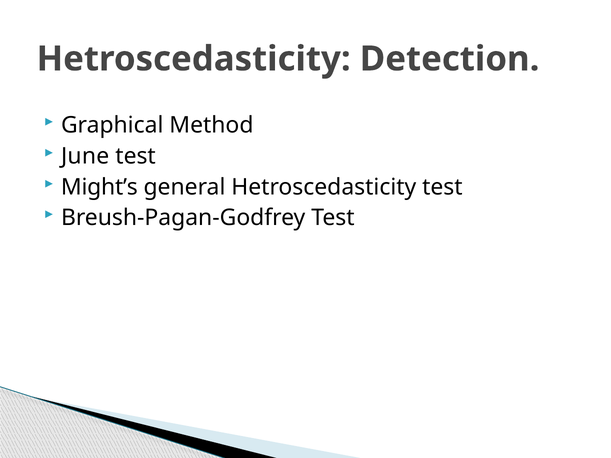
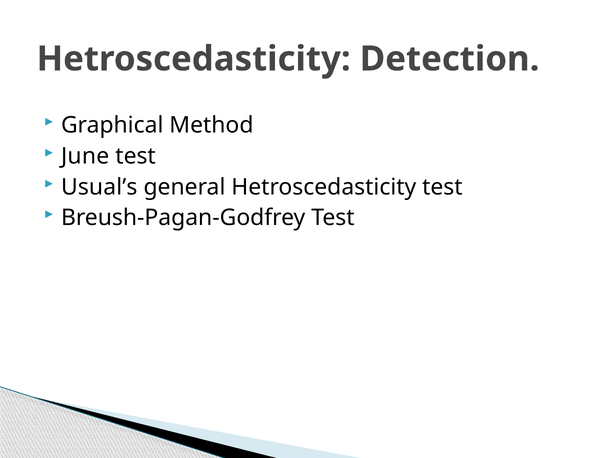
Might’s: Might’s -> Usual’s (99, 187)
